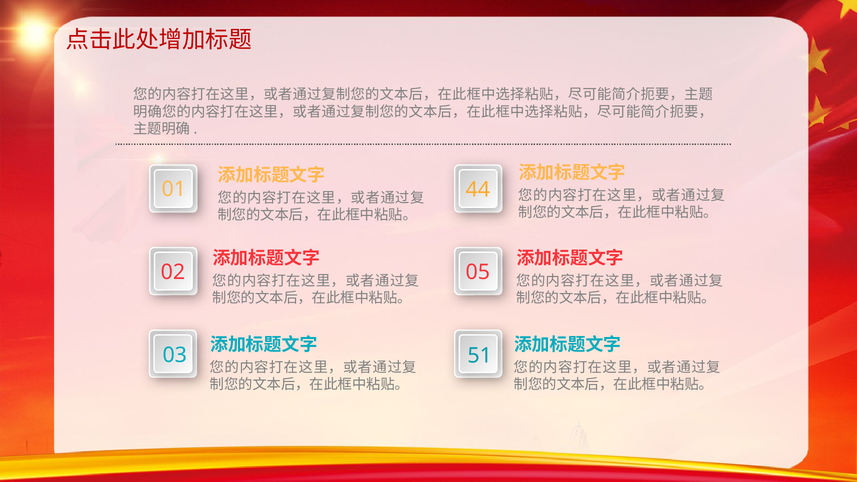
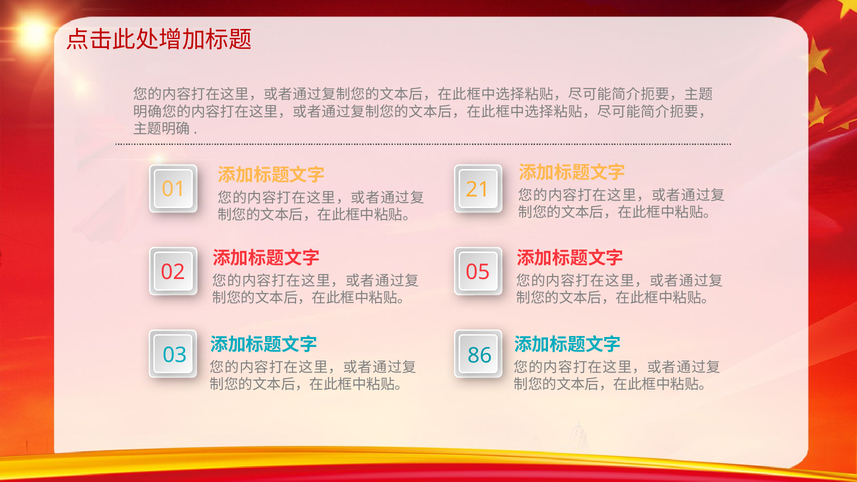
44: 44 -> 21 (478, 190)
51: 51 -> 86 (480, 356)
